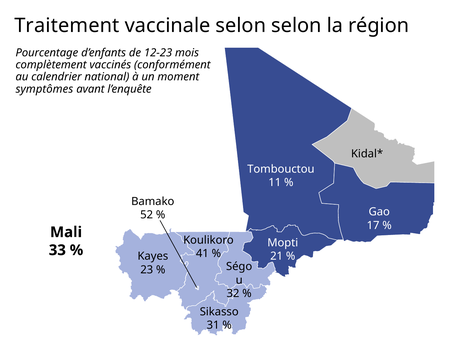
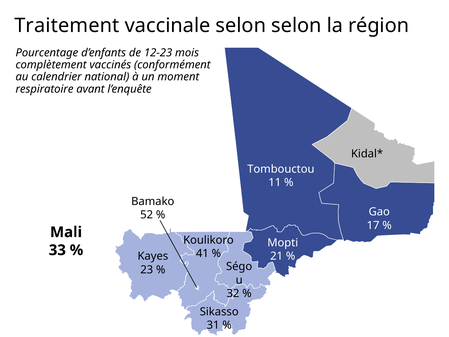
symptômes: symptômes -> respiratoire (44, 89)
